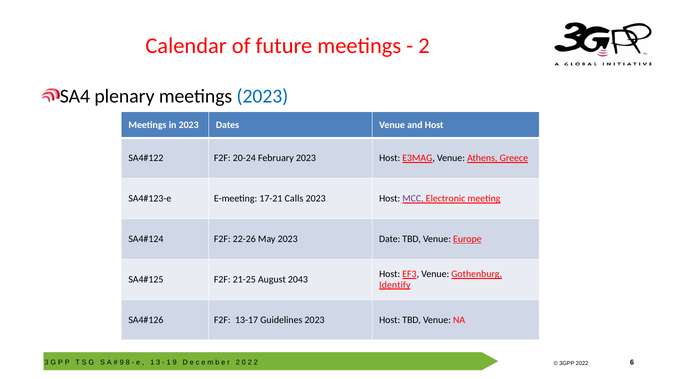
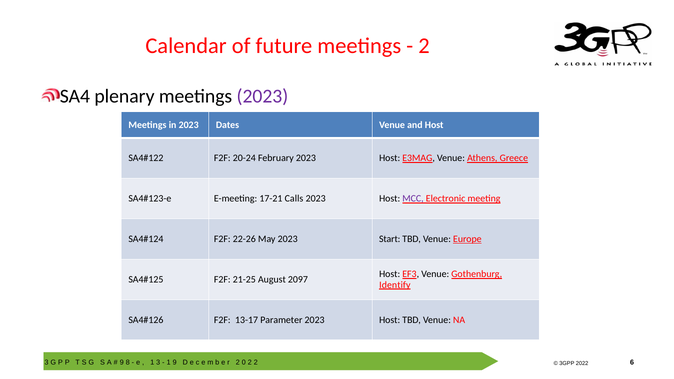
2023 colour: blue -> purple (262, 96)
Date: Date -> Start (390, 239)
2043: 2043 -> 2097 (298, 280)
Guidelines: Guidelines -> Parameter (281, 320)
